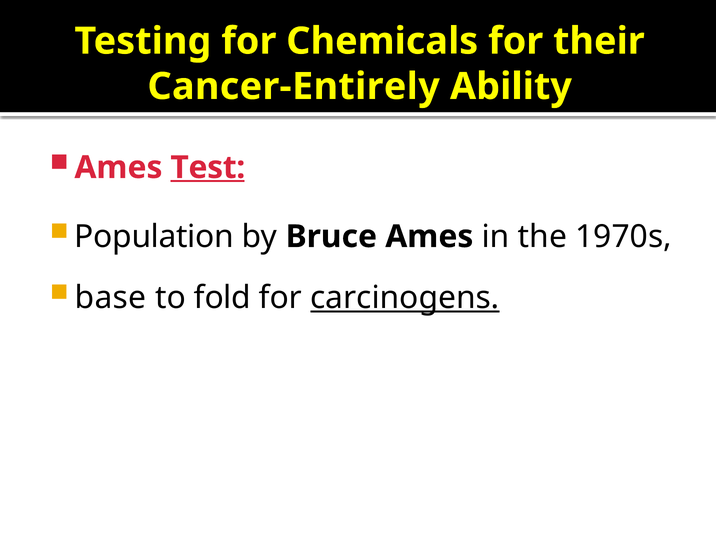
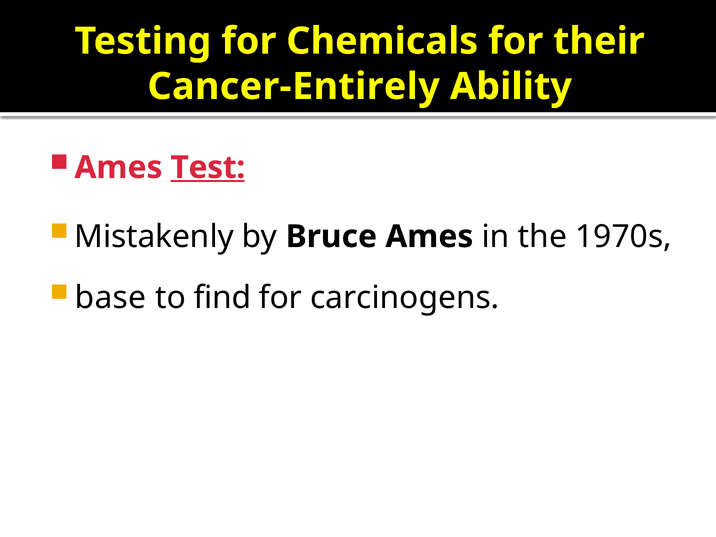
Population: Population -> Mistakenly (154, 237)
fold: fold -> find (222, 298)
carcinogens underline: present -> none (405, 298)
